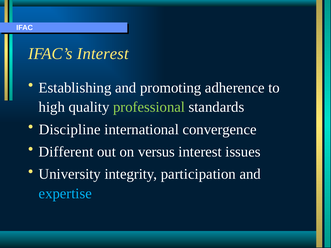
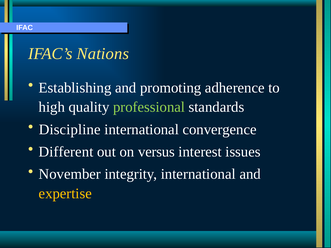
IFAC’s Interest: Interest -> Nations (103, 54)
University: University -> November (70, 174)
integrity participation: participation -> international (198, 174)
expertise colour: light blue -> yellow (65, 194)
